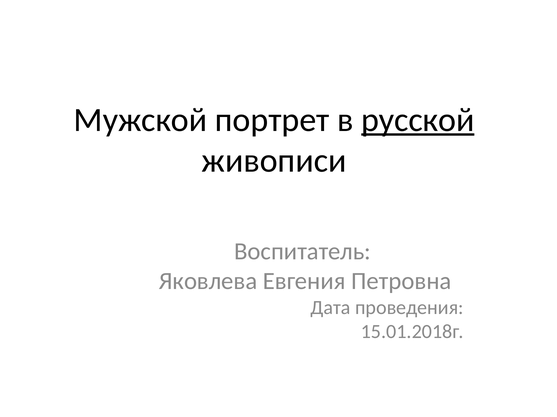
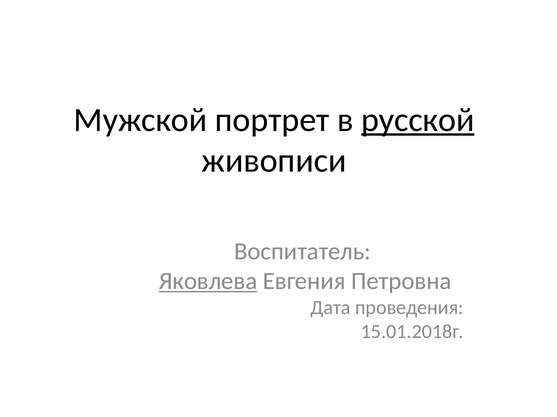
Яковлева underline: none -> present (208, 281)
